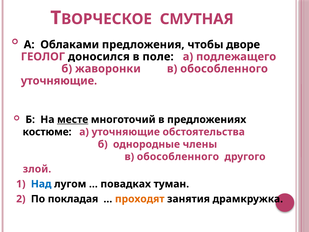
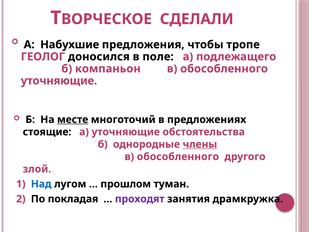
СМУТНАЯ: СМУТНАЯ -> СДЕЛАЛИ (197, 19)
Облаками: Облаками -> Набухшие (70, 45)
дворе: дворе -> тропе (243, 45)
жаворонки: жаворонки -> компаньон (108, 69)
костюме: костюме -> стоящие (47, 132)
члены underline: none -> present (200, 144)
повадках: повадках -> прошлом (126, 184)
проходят colour: orange -> purple (140, 199)
